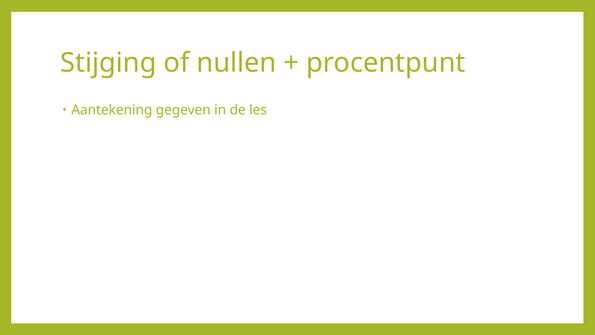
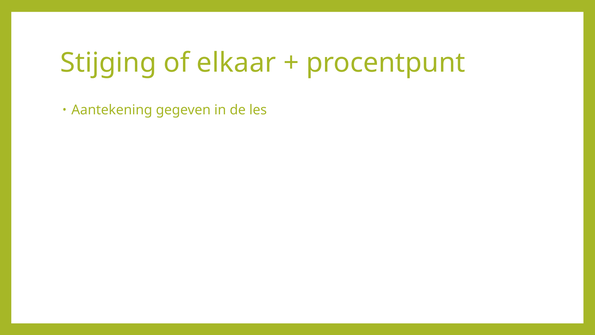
nullen: nullen -> elkaar (236, 63)
